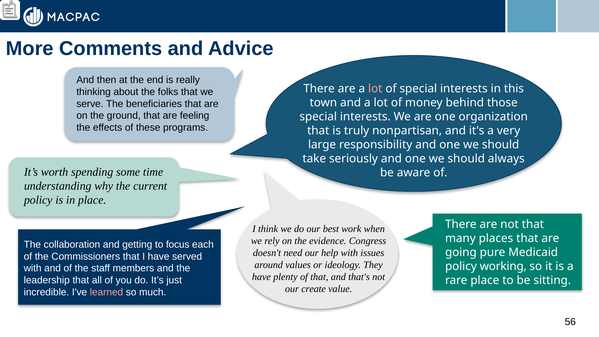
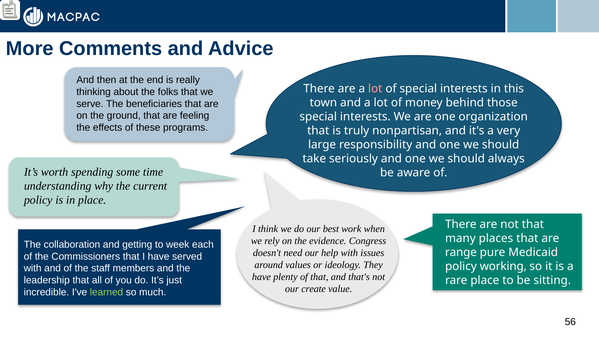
focus: focus -> week (178, 244)
going: going -> range (461, 252)
learned colour: pink -> light green (106, 292)
